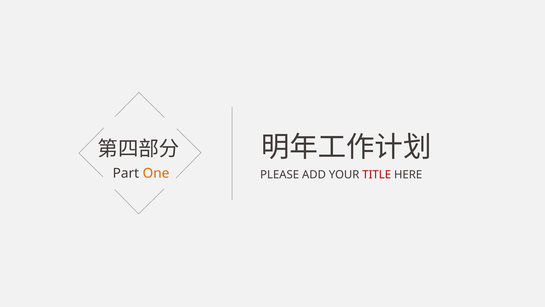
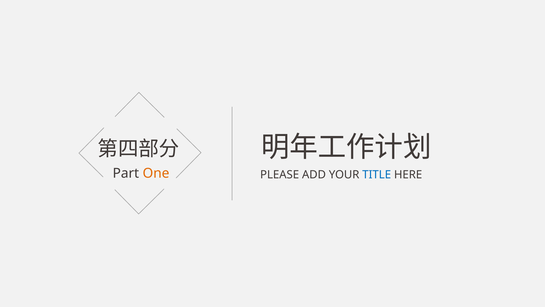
TITLE colour: red -> blue (377, 174)
